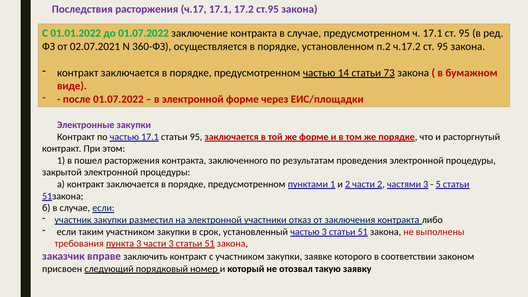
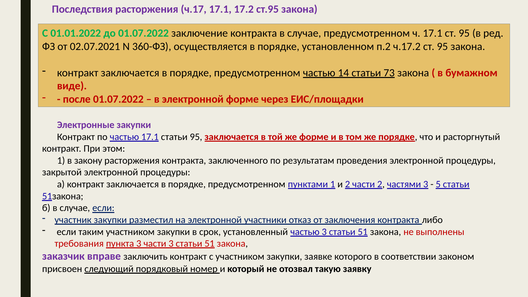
пошел: пошел -> закону (88, 161)
